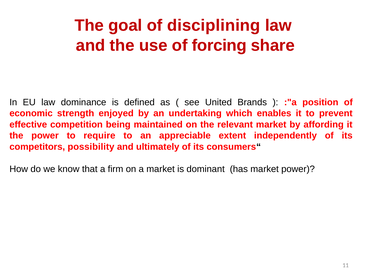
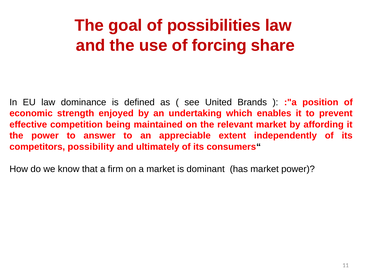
disciplining: disciplining -> possibilities (214, 26)
require: require -> answer (99, 136)
